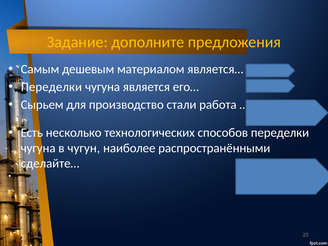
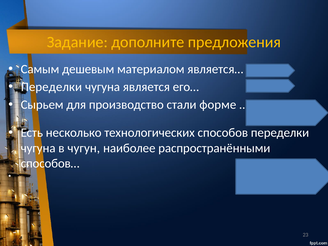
работа: работа -> форме (218, 105)
сделайте…: сделайте… -> способов… (50, 163)
